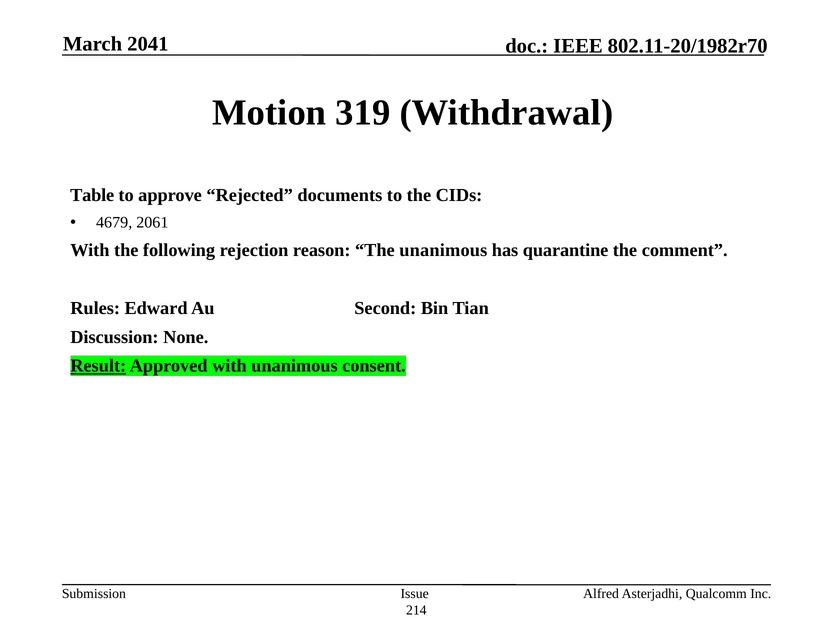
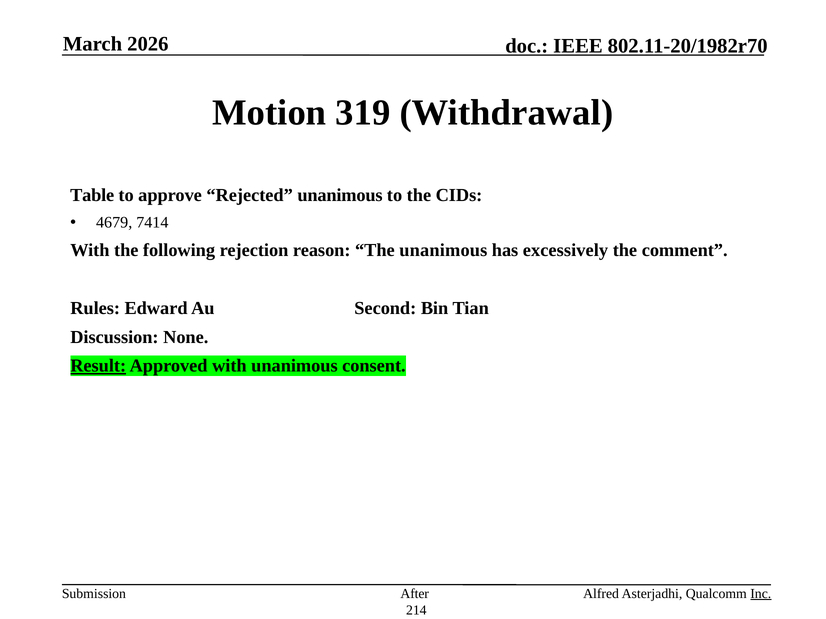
2041: 2041 -> 2026 (148, 44)
Rejected documents: documents -> unanimous (340, 195)
2061: 2061 -> 7414 (152, 223)
quarantine: quarantine -> excessively (565, 250)
Issue: Issue -> After (415, 594)
Inc underline: none -> present (761, 594)
